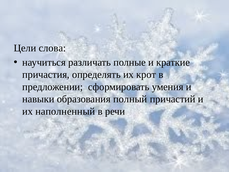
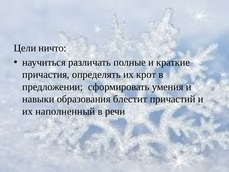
слова: слова -> ничто (52, 48)
полный: полный -> блестит (130, 99)
